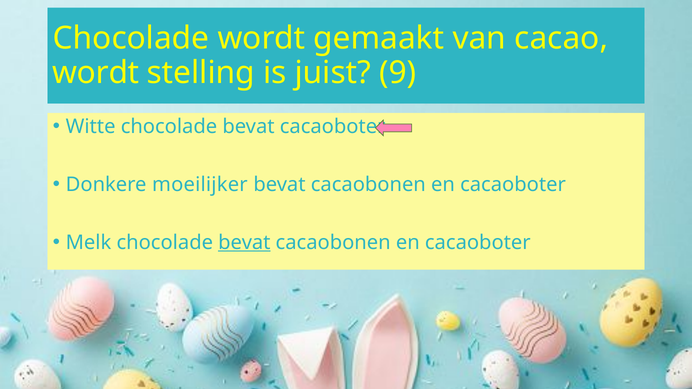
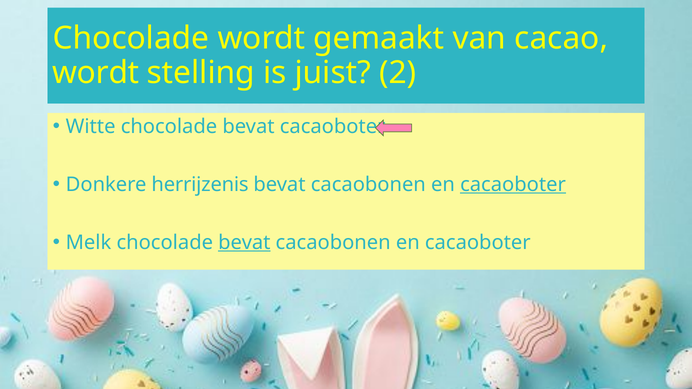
9: 9 -> 2 (398, 73)
moeilijker: moeilijker -> herrijzenis (200, 184)
cacaoboter underline: none -> present (513, 184)
